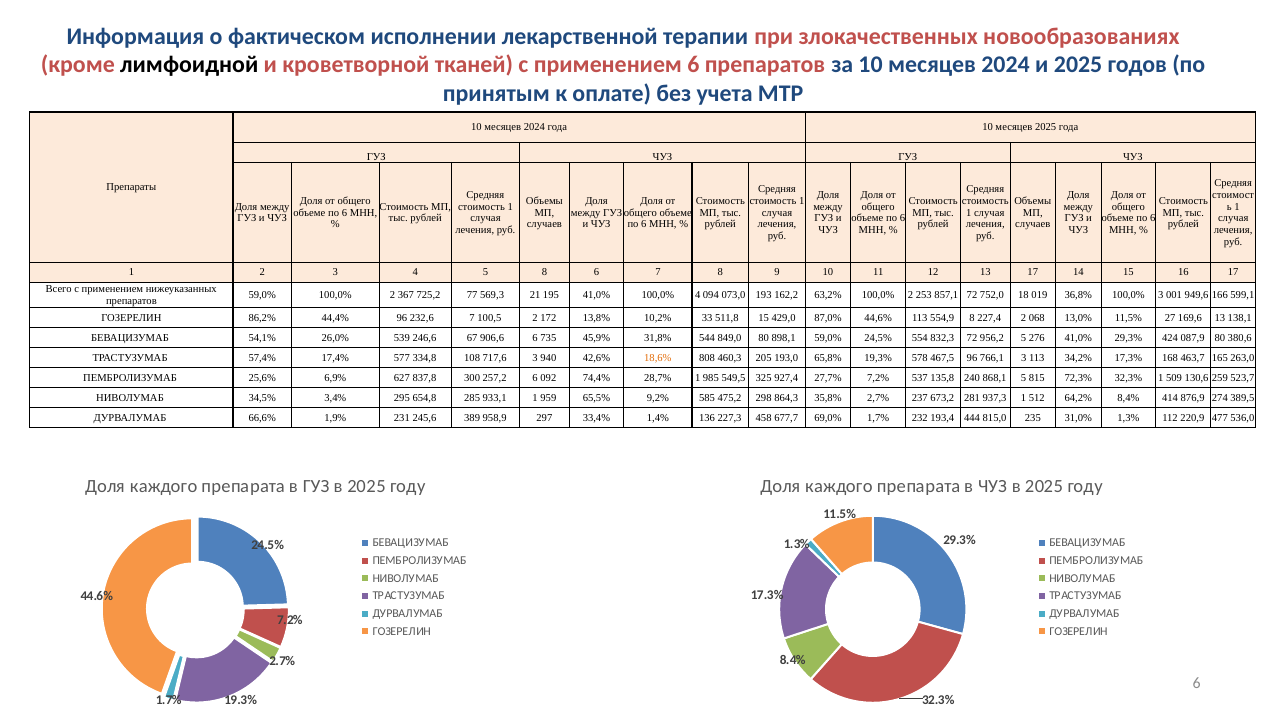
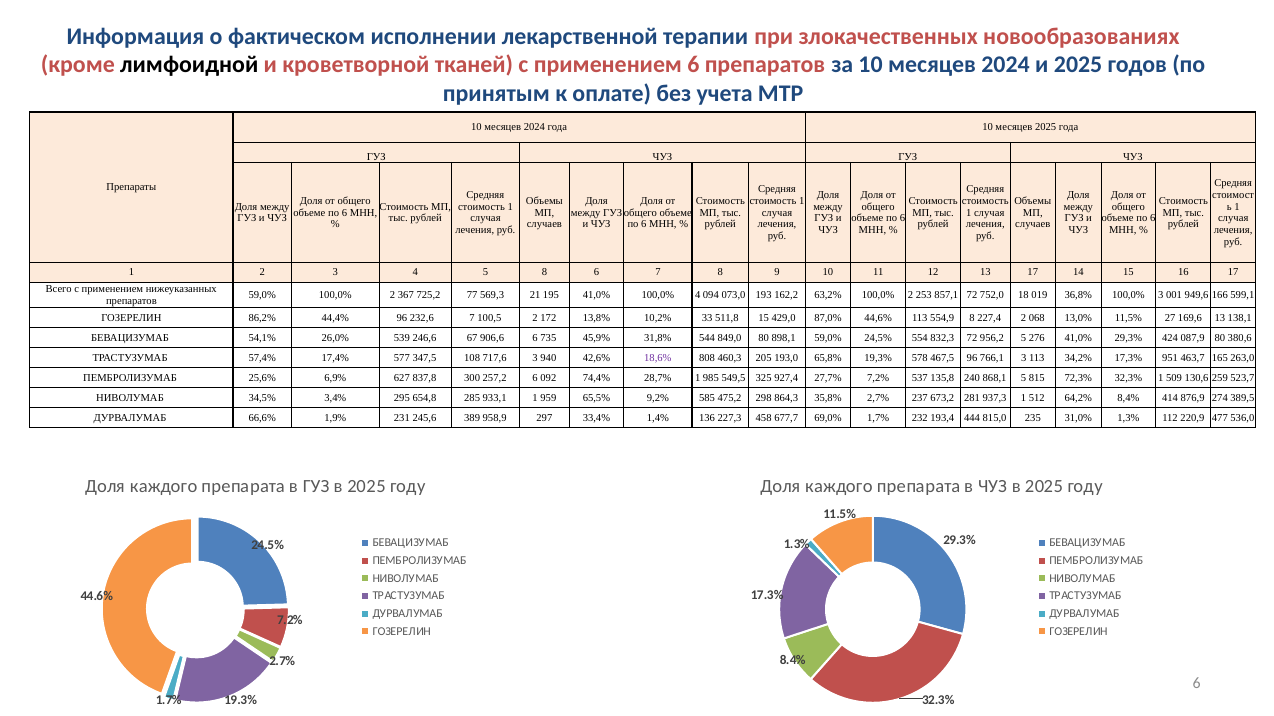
334,8: 334,8 -> 347,5 (424, 358)
18,6% colour: orange -> purple (658, 358)
168: 168 -> 951 (1170, 358)
